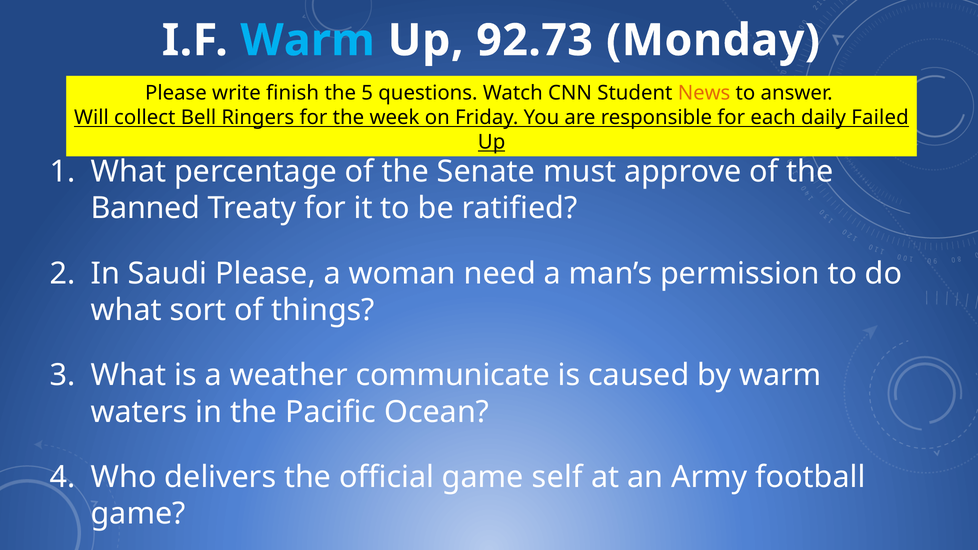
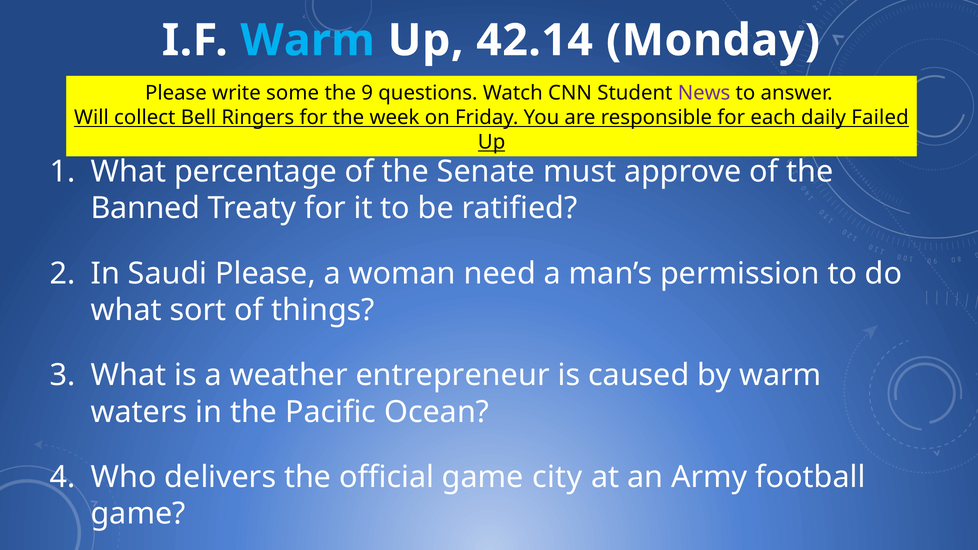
92.73: 92.73 -> 42.14 (535, 40)
finish: finish -> some (293, 93)
5: 5 -> 9 (367, 93)
News colour: orange -> purple (704, 93)
communicate: communicate -> entrepreneur (453, 375)
self: self -> city (557, 477)
